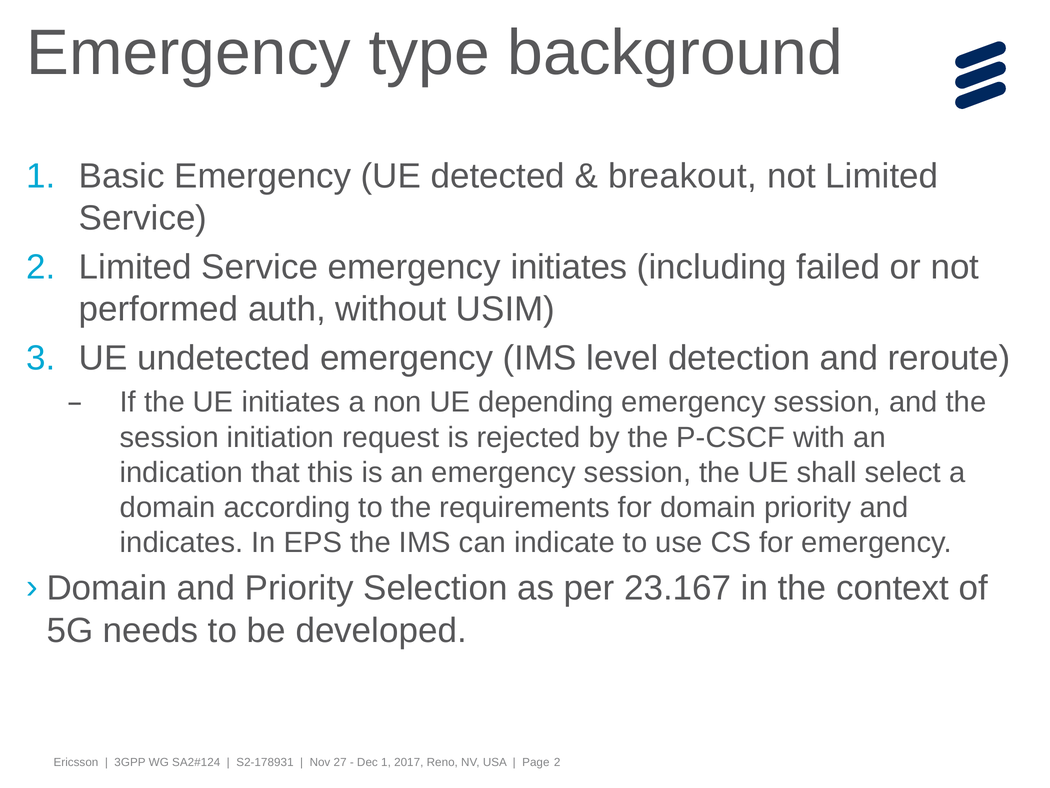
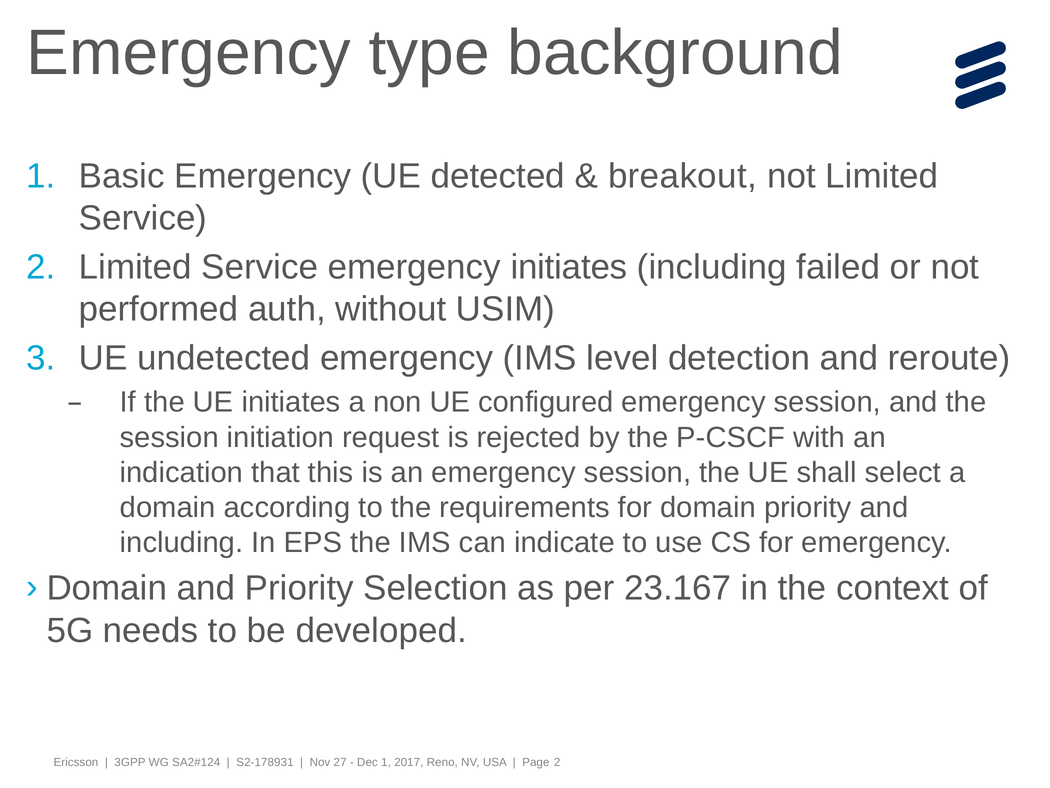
depending: depending -> configured (546, 402)
indicates: indicates -> including (182, 542)
